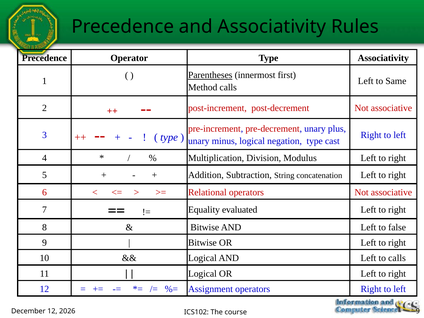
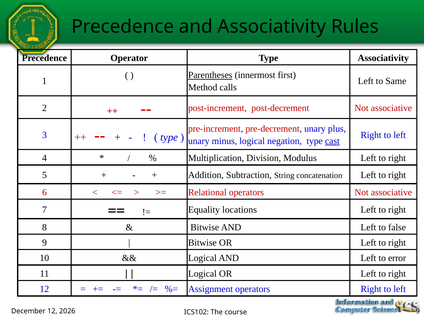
cast underline: none -> present (332, 141)
evaluated: evaluated -> locations (240, 210)
to calls: calls -> error (397, 258)
